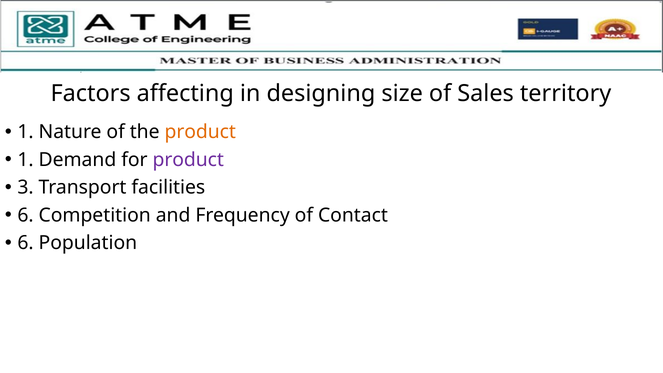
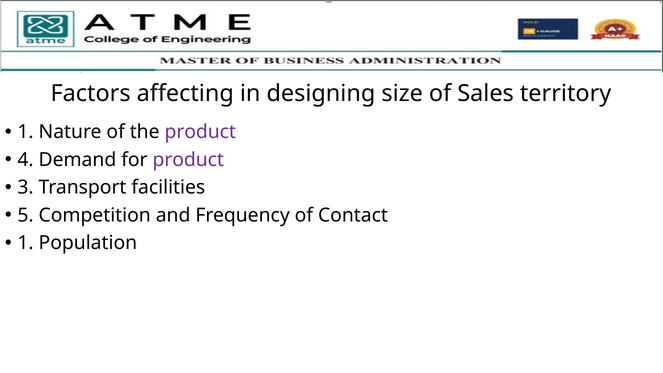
product colour: orange -> purple (200, 132)
1: 1 -> 4 (26, 160)
6: 6 -> 5 (26, 215)
6: 6 -> 1 (26, 243)
